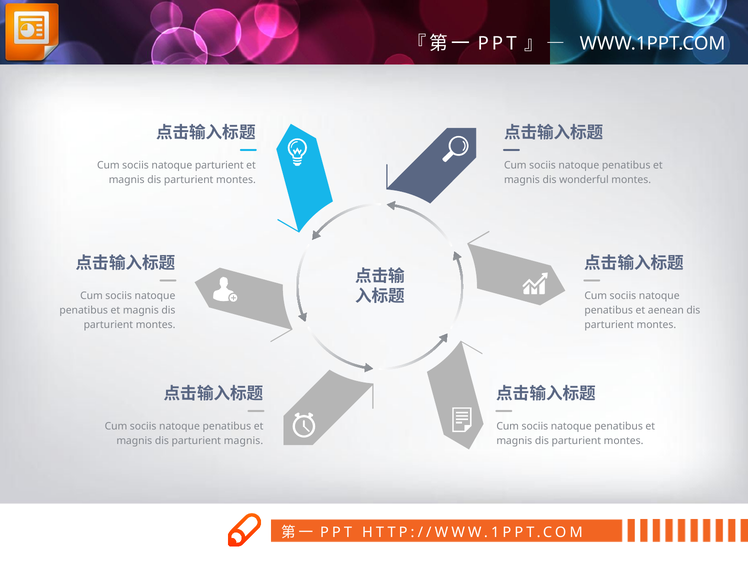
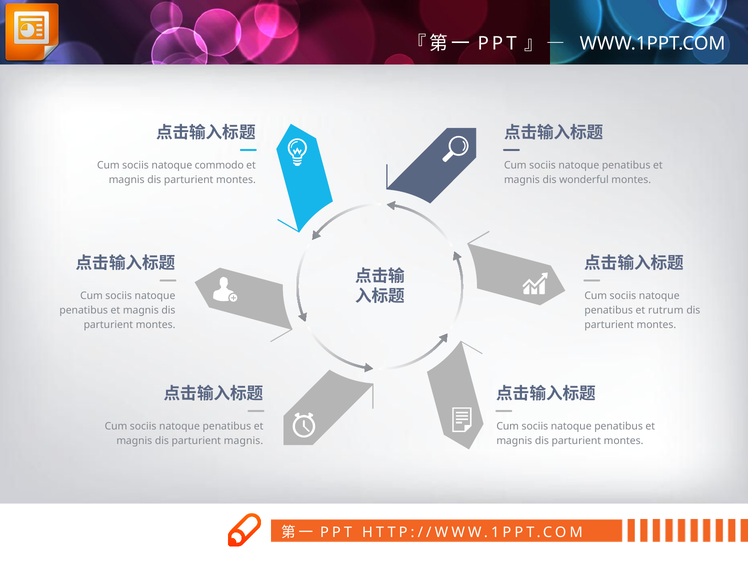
natoque parturient: parturient -> commodo (219, 165)
aenean: aenean -> rutrum (666, 310)
